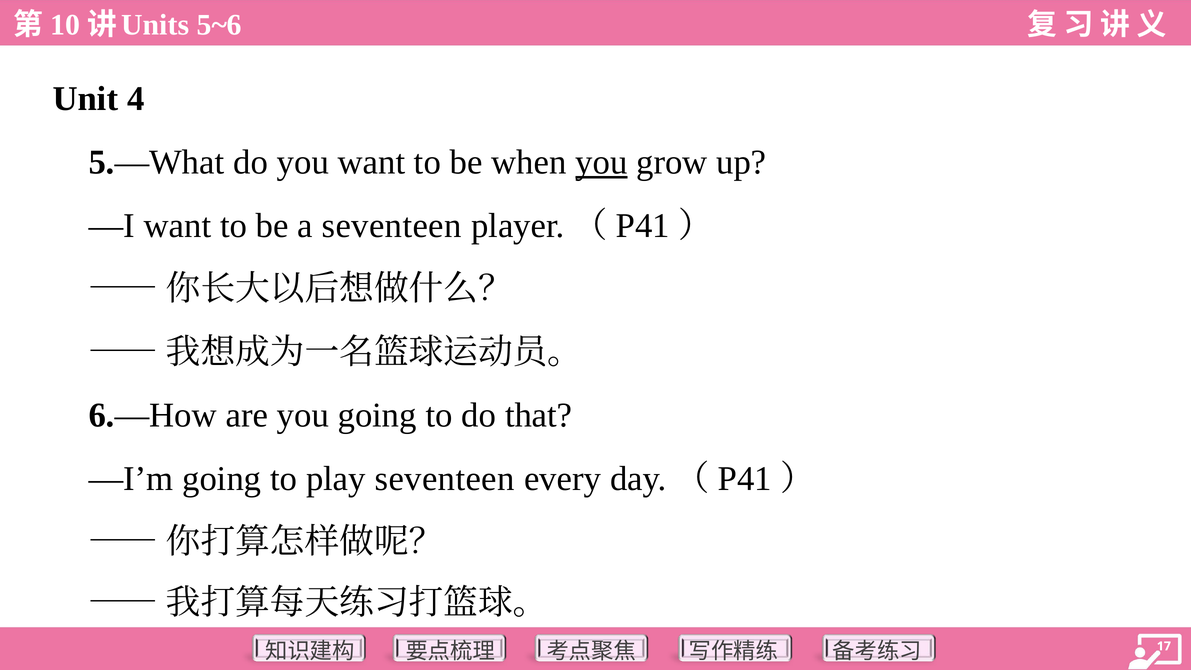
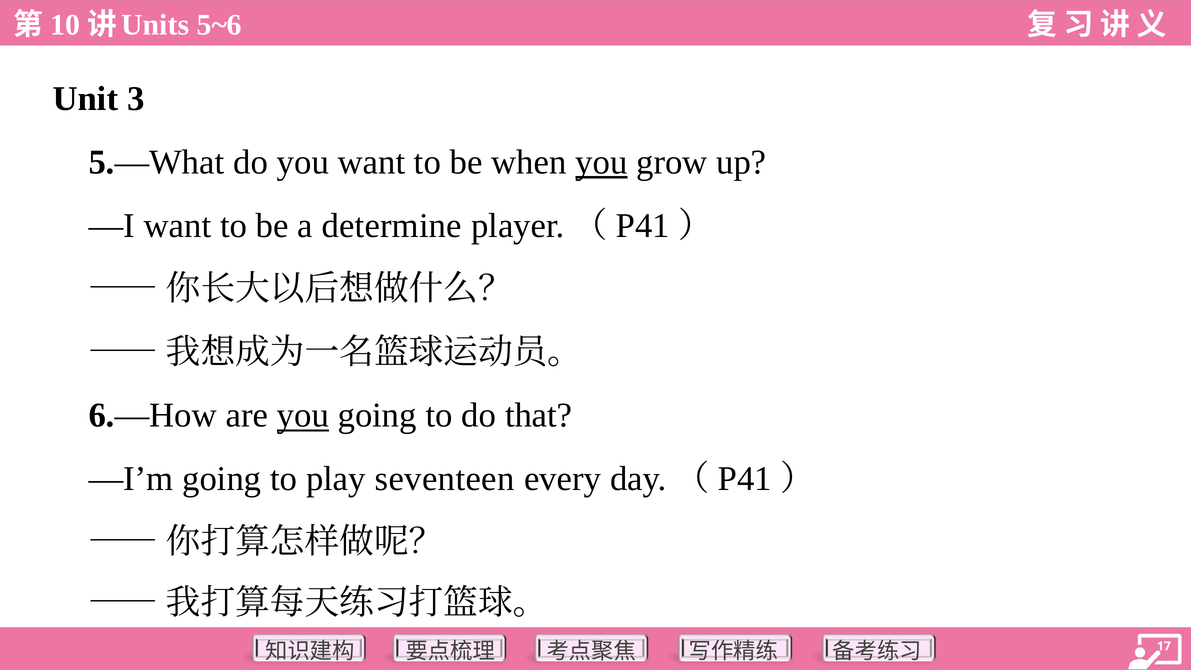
4: 4 -> 3 (136, 99)
a seventeen: seventeen -> determine (392, 226)
you underline: none -> present (303, 415)
